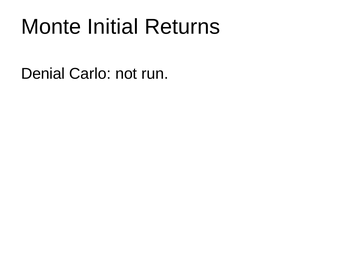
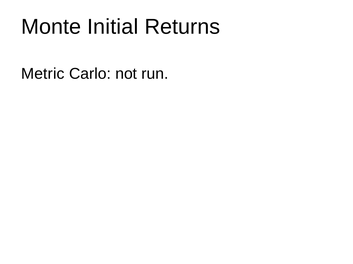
Denial: Denial -> Metric (43, 74)
